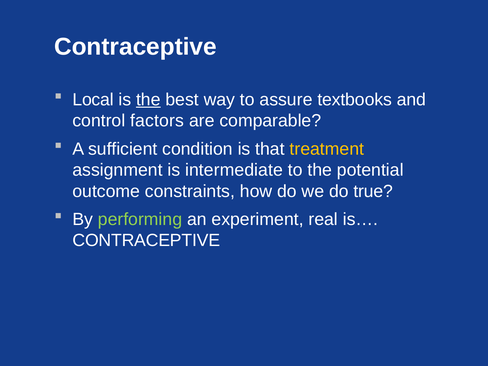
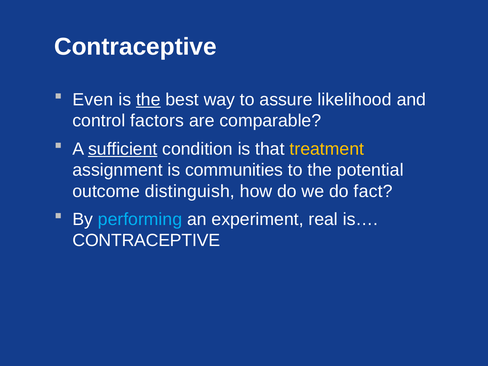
Local: Local -> Even (93, 100)
textbooks: textbooks -> likelihood (355, 100)
sufficient underline: none -> present (123, 149)
intermediate: intermediate -> communities (234, 170)
constraints: constraints -> distinguish (190, 191)
true: true -> fact (373, 191)
performing colour: light green -> light blue (140, 219)
